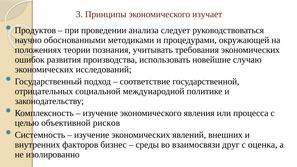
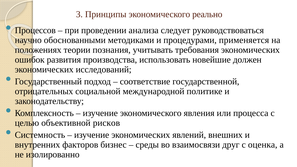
изучает: изучает -> реально (207, 14)
Продуктов: Продуктов -> Процессов (35, 30)
окружающей: окружающей -> применяется (244, 40)
случаю: случаю -> должен (247, 60)
